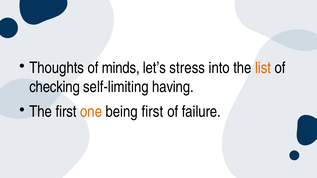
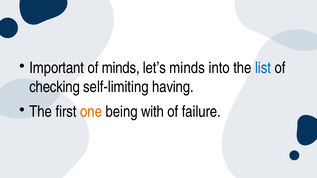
Thoughts: Thoughts -> Important (57, 68)
let’s stress: stress -> minds (187, 68)
list colour: orange -> blue (263, 68)
being first: first -> with (153, 112)
